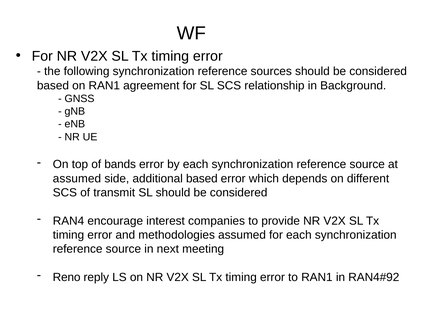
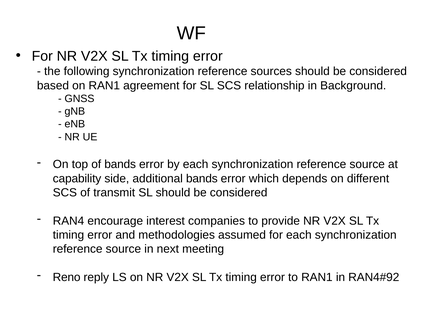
assumed: assumed -> capability (77, 179)
additional based: based -> bands (202, 179)
